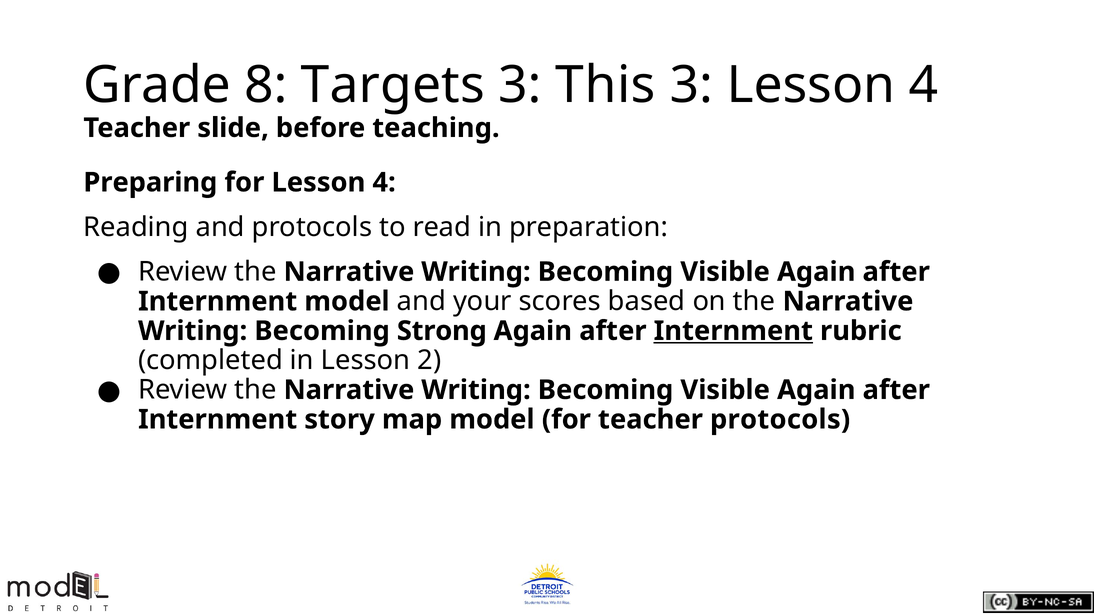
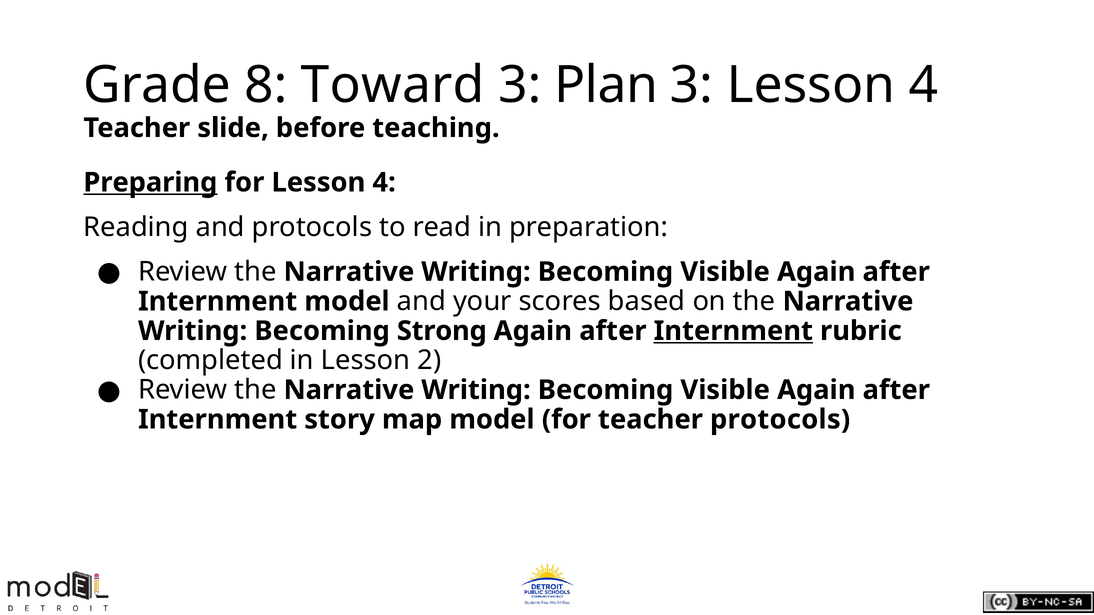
Targets: Targets -> Toward (393, 85)
This: This -> Plan (606, 85)
Preparing underline: none -> present (150, 183)
